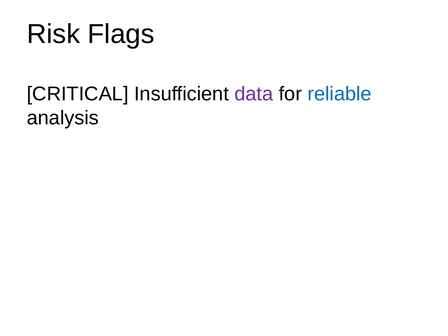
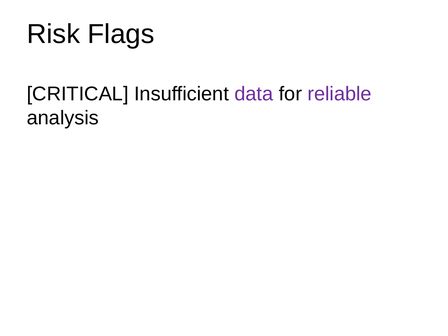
reliable colour: blue -> purple (340, 94)
